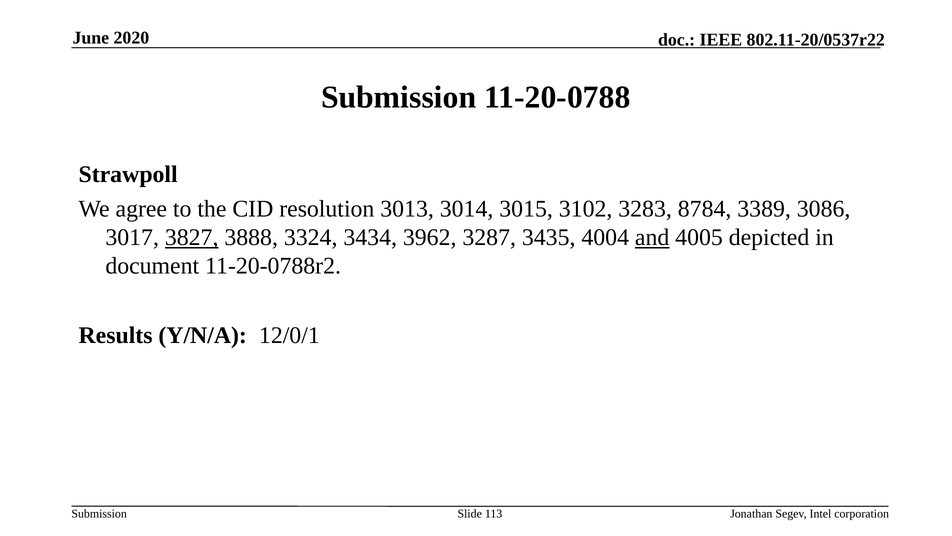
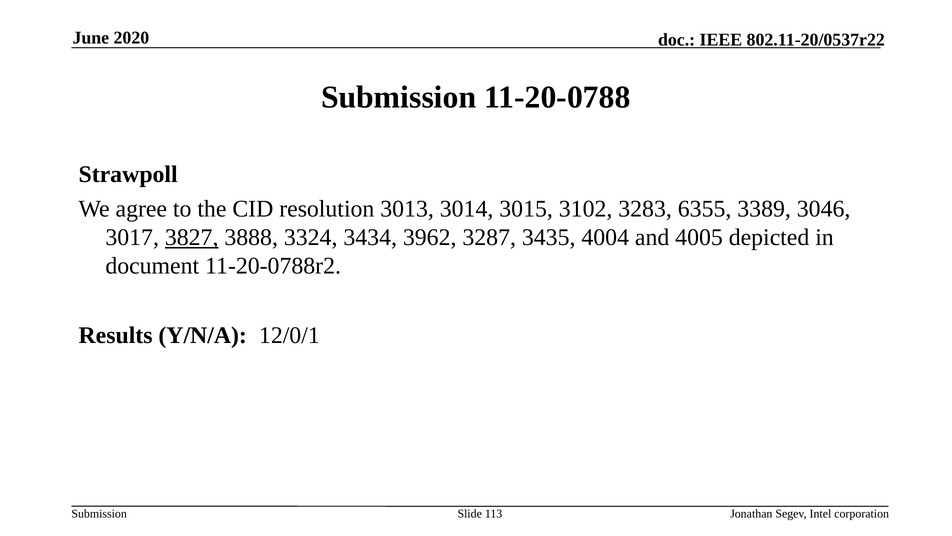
8784: 8784 -> 6355 (705, 209)
3086: 3086 -> 3046 (824, 209)
and underline: present -> none (652, 237)
